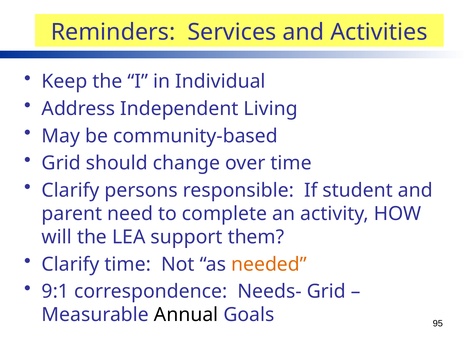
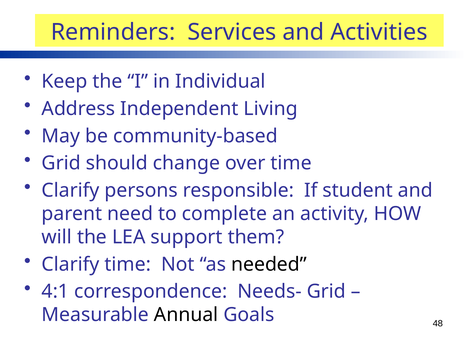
needed colour: orange -> black (269, 264)
9:1: 9:1 -> 4:1 (55, 292)
95: 95 -> 48 (438, 324)
